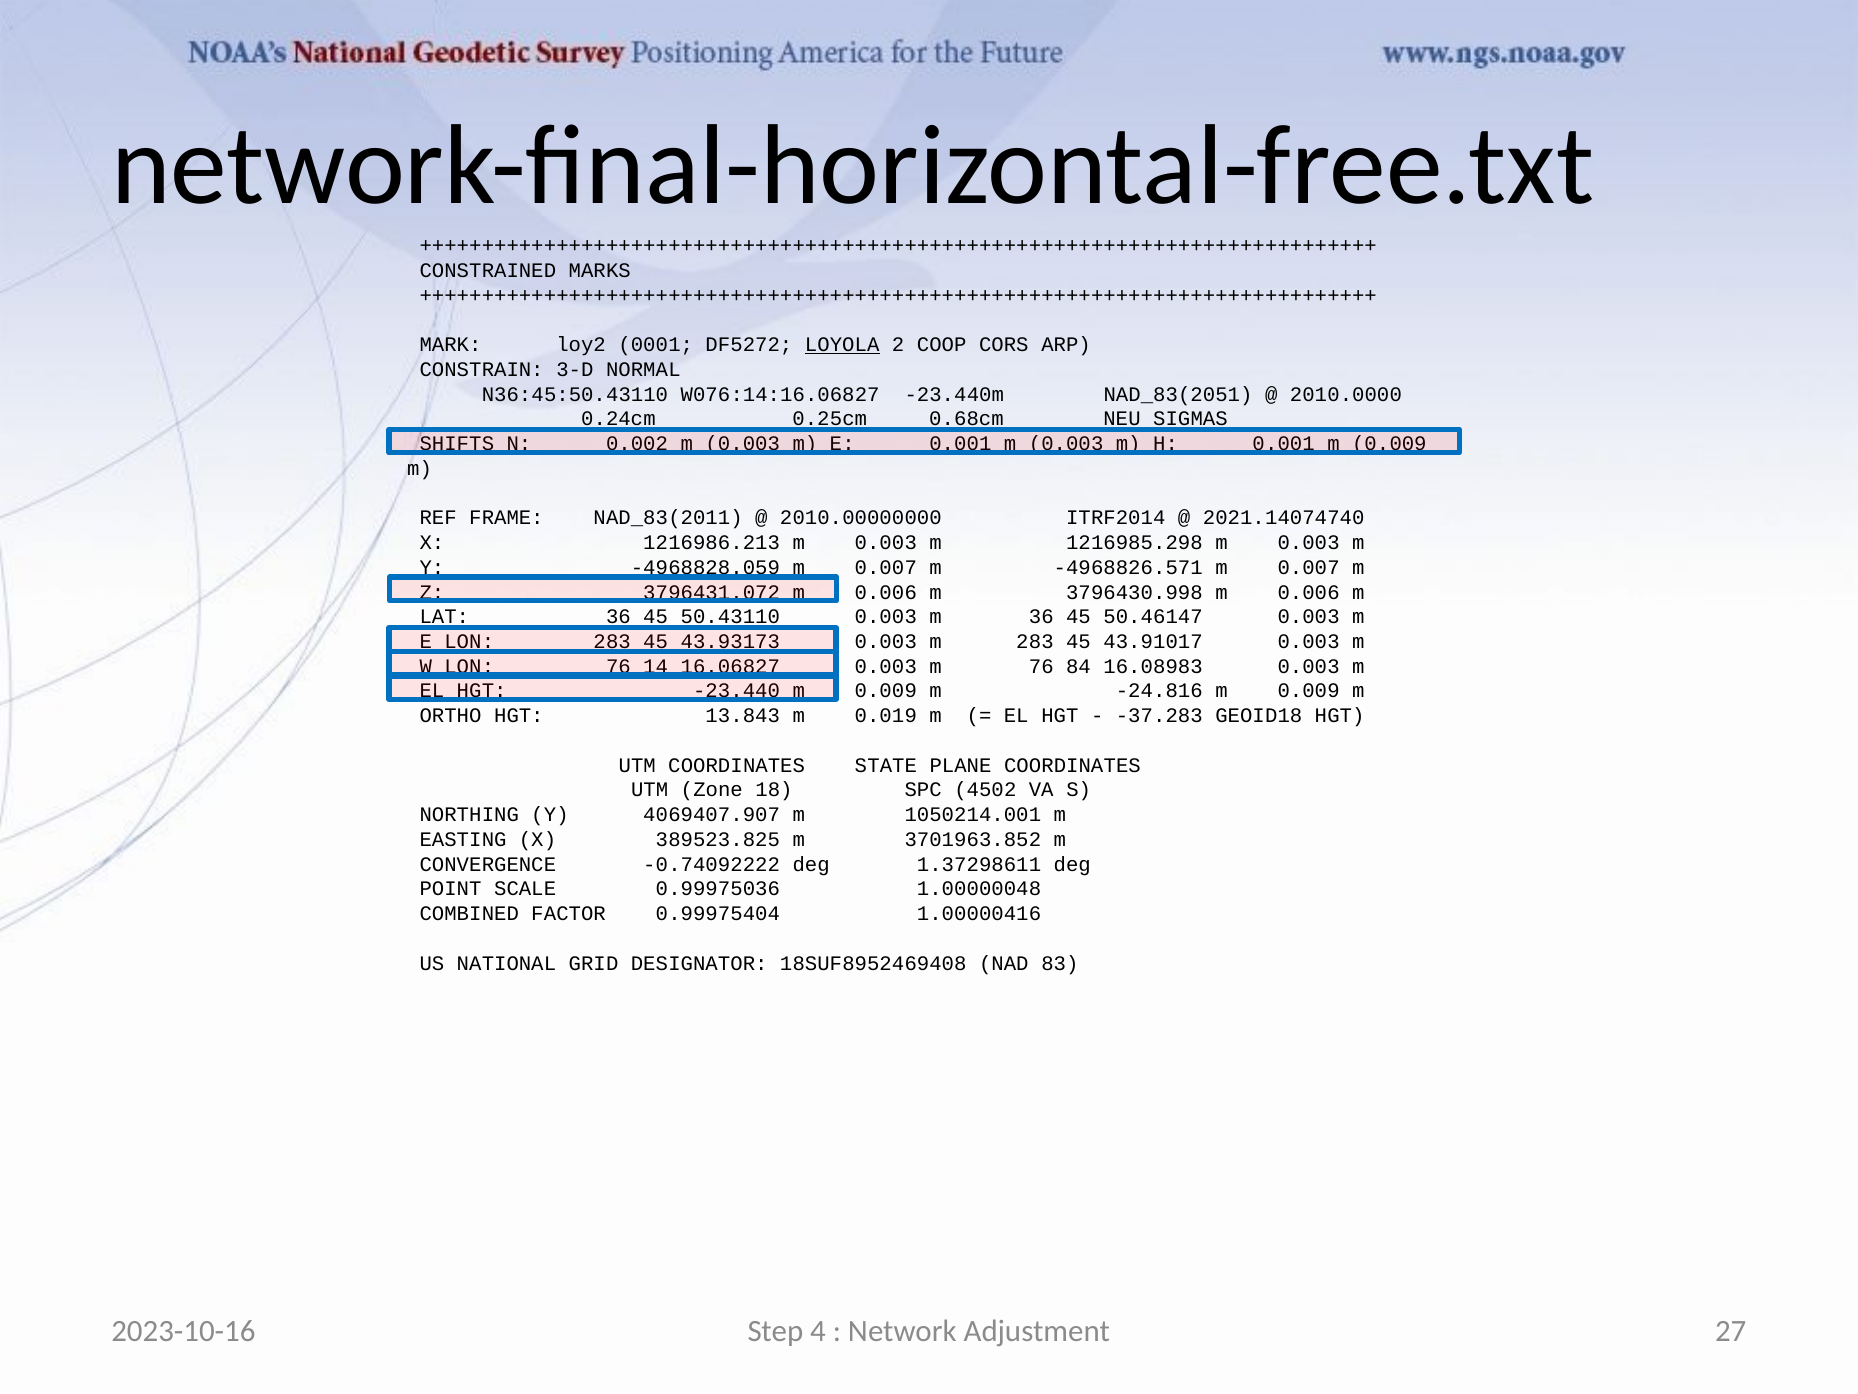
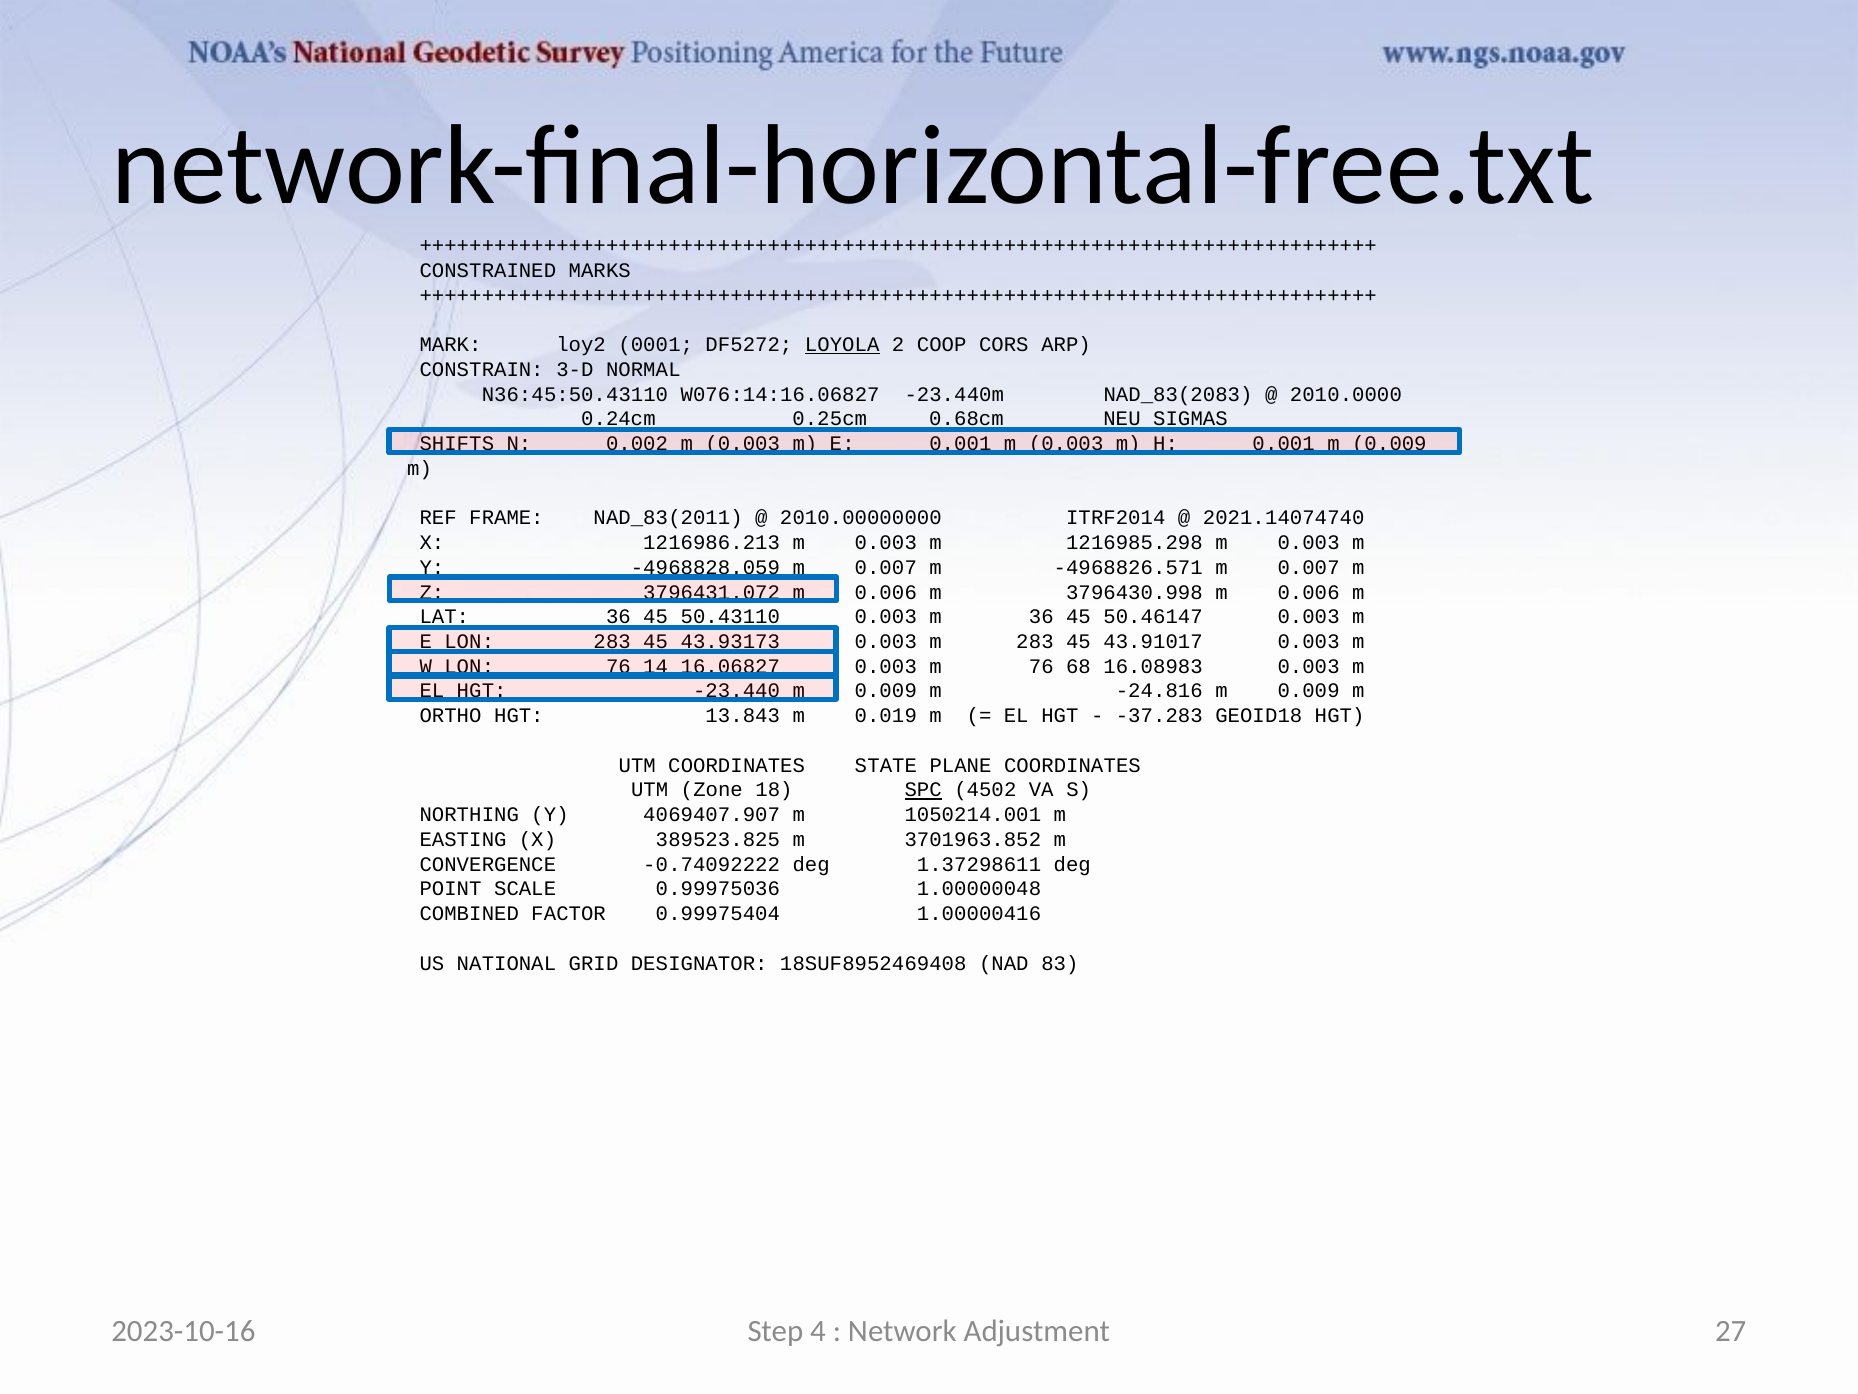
NAD_83(2051: NAD_83(2051 -> NAD_83(2083 (1178, 394)
84: 84 -> 68 (1078, 666)
SPC underline: none -> present (923, 790)
